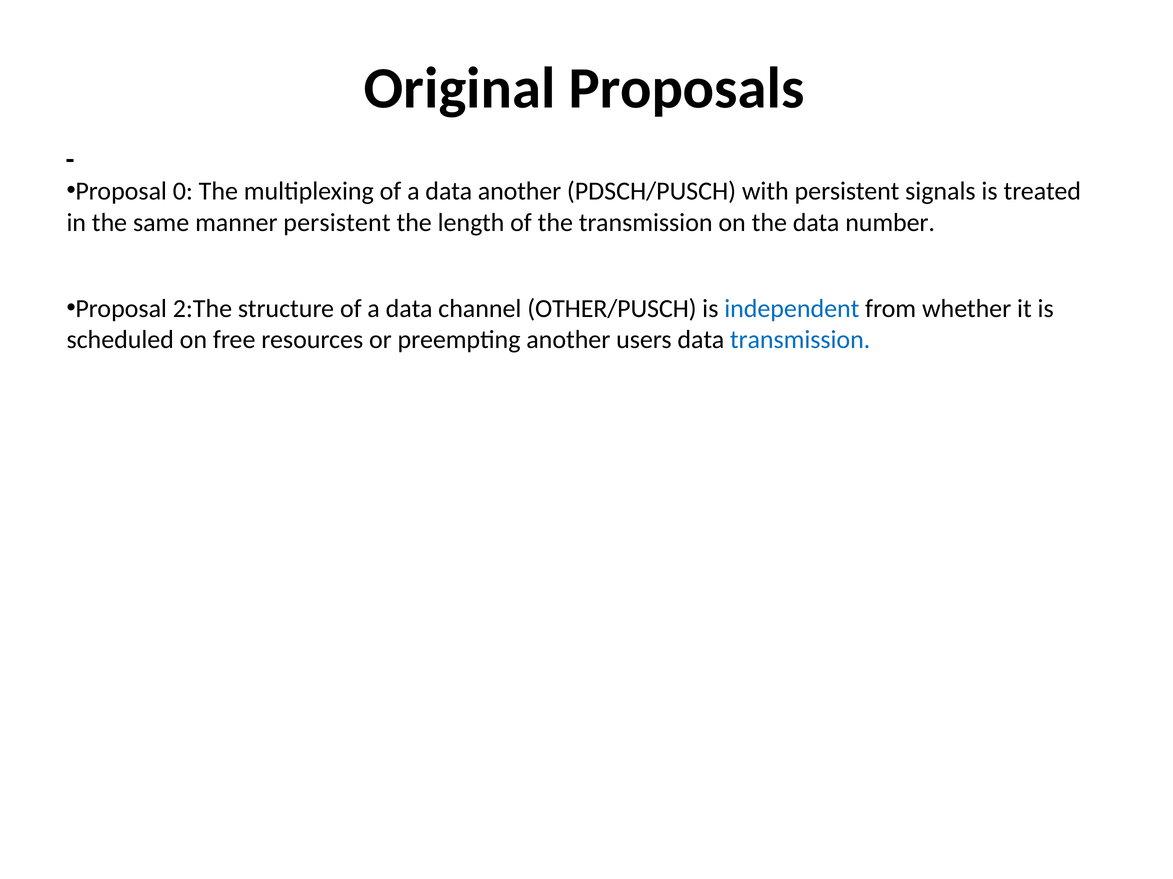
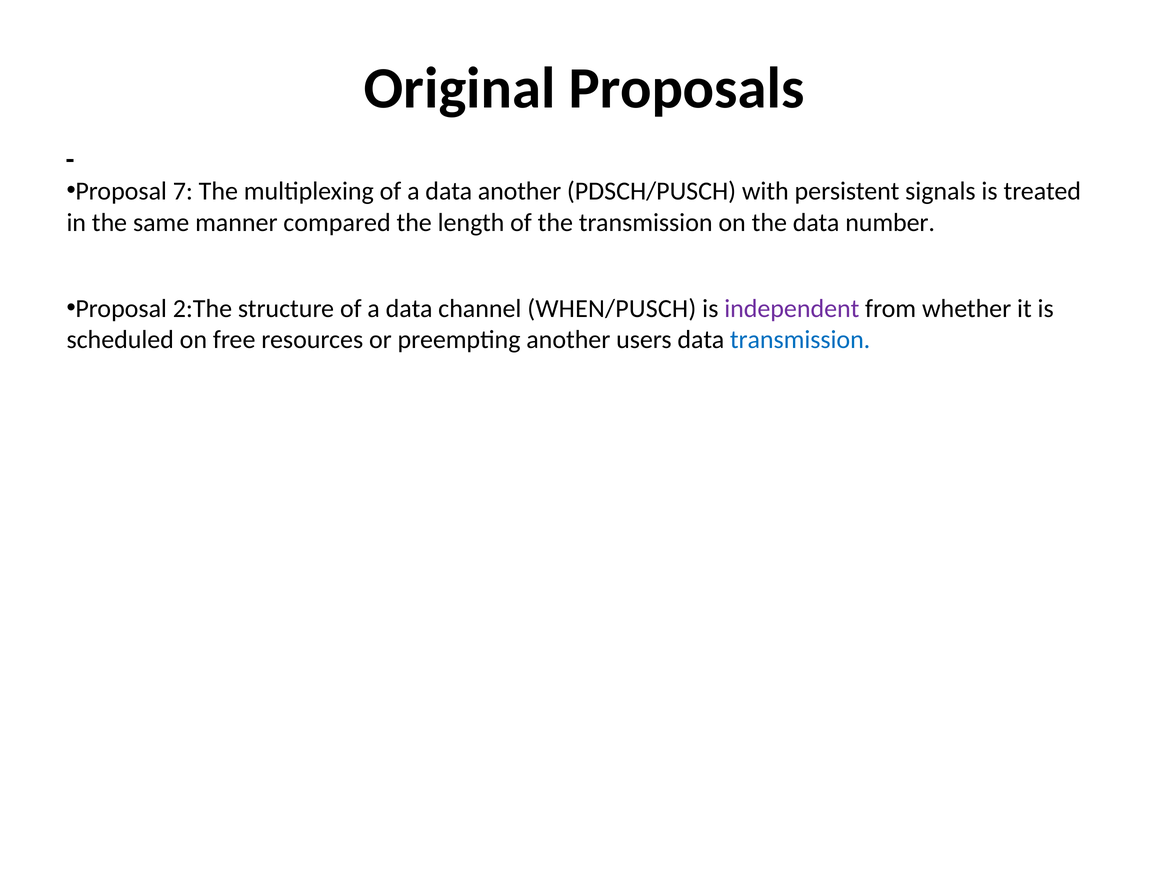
0: 0 -> 7 (183, 192)
manner persistent: persistent -> compared (337, 223)
OTHER/PUSCH: OTHER/PUSCH -> WHEN/PUSCH (612, 309)
independent colour: blue -> purple (792, 309)
